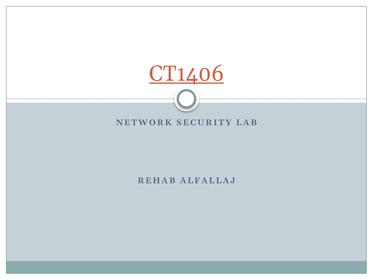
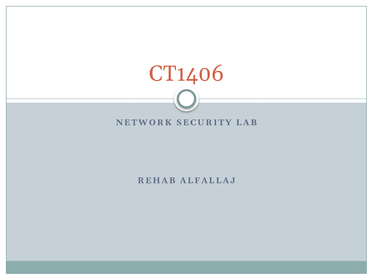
CT1406 underline: present -> none (186, 74)
